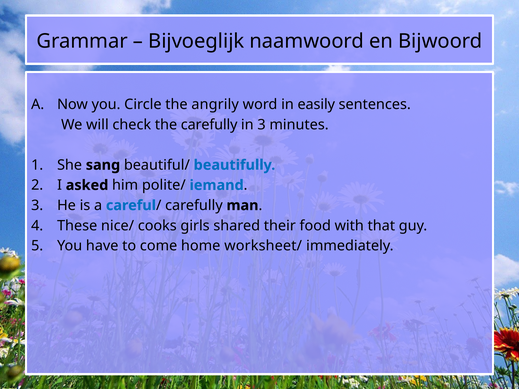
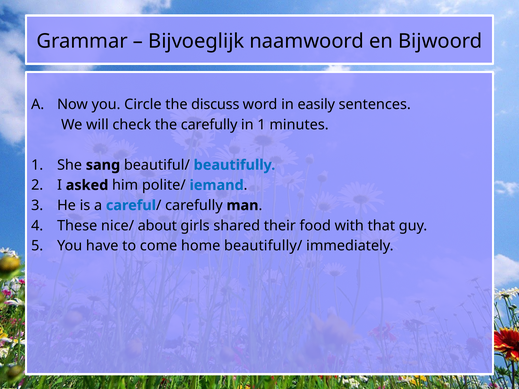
angrily: angrily -> discuss (215, 104)
in 3: 3 -> 1 (262, 125)
cooks: cooks -> about (157, 226)
worksheet/: worksheet/ -> beautifully/ (263, 246)
